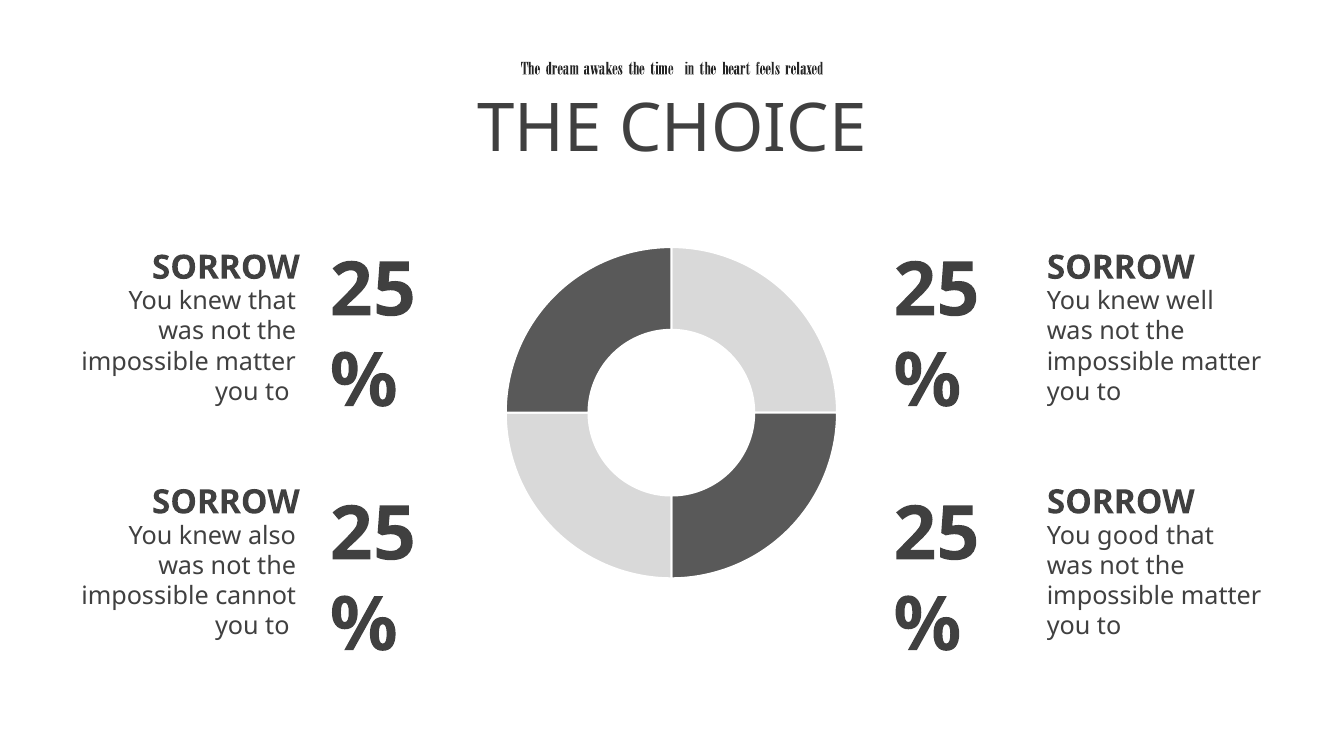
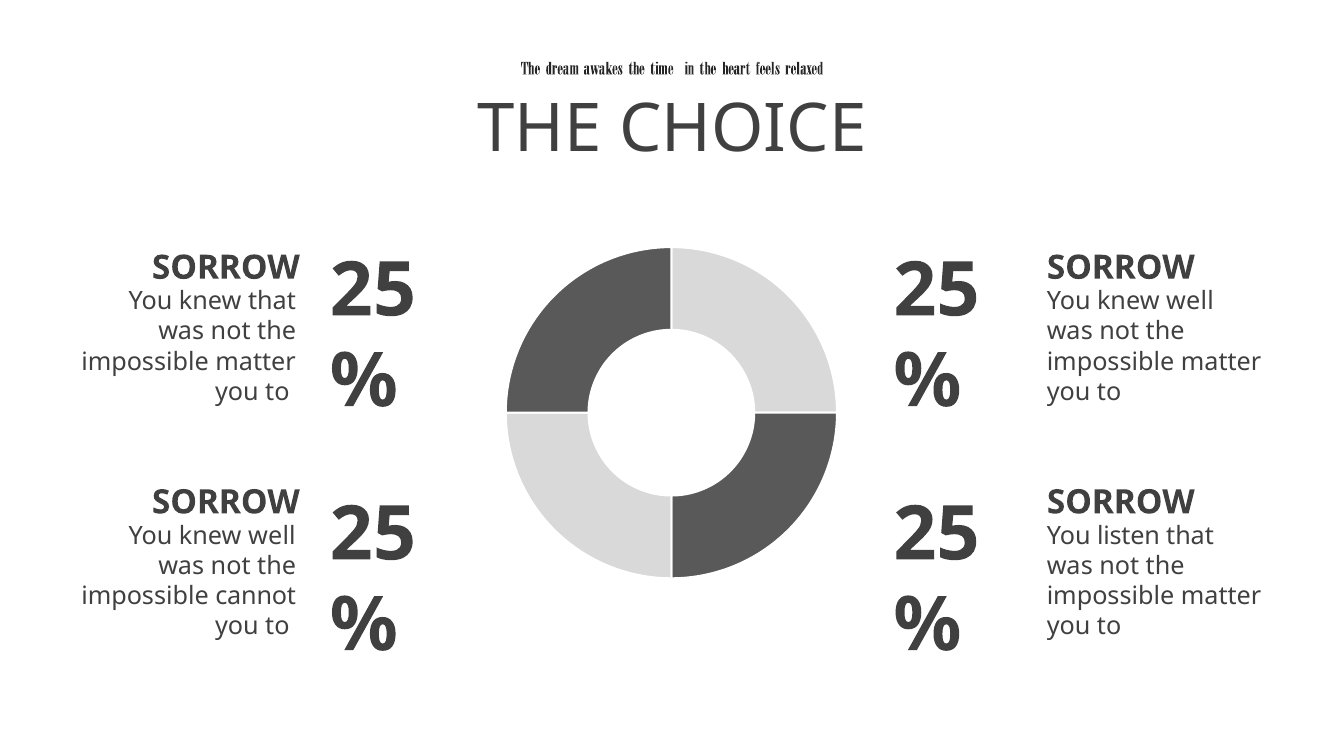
also: also -> well (272, 536)
good: good -> listen (1128, 536)
